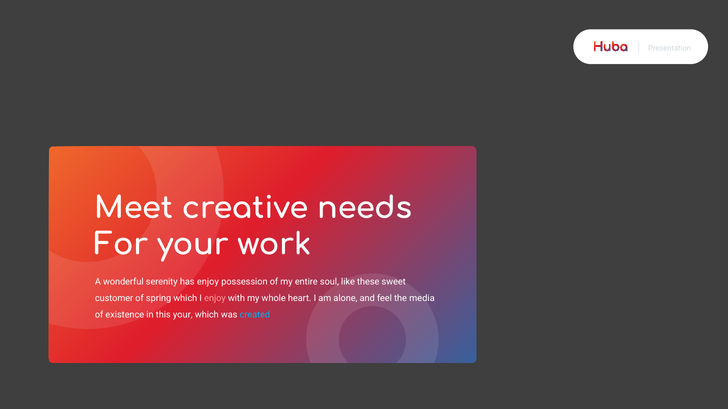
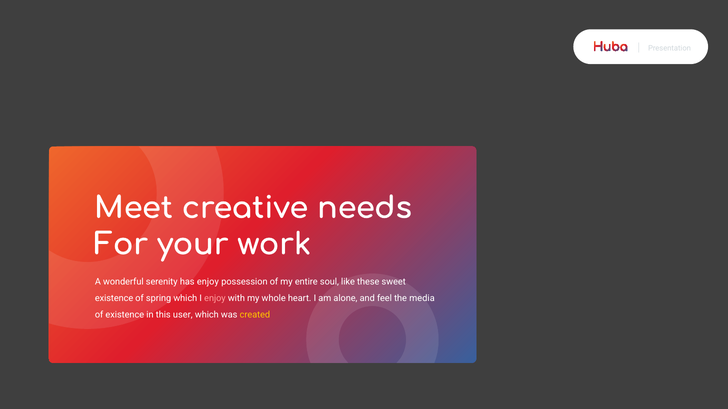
customer: customer -> existence (114, 299)
this your: your -> user (183, 315)
created colour: light blue -> yellow (255, 315)
